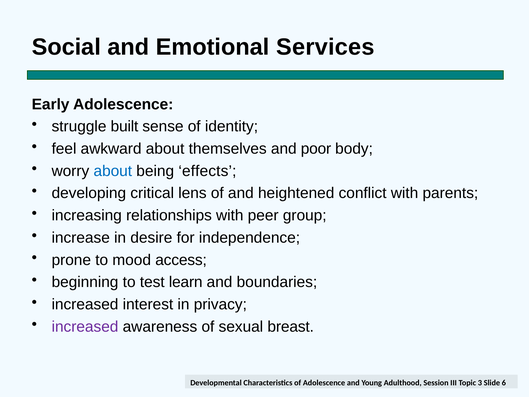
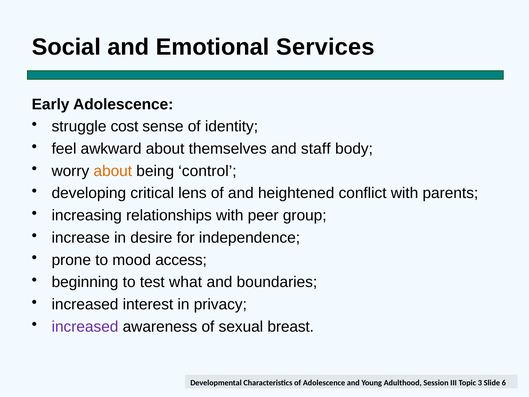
built: built -> cost (125, 126)
poor: poor -> staff (316, 149)
about colour: blue -> orange (113, 171)
effects: effects -> control (207, 171)
learn: learn -> what (186, 282)
